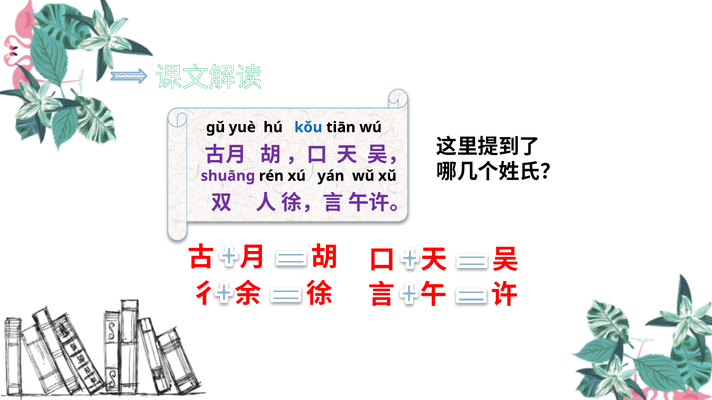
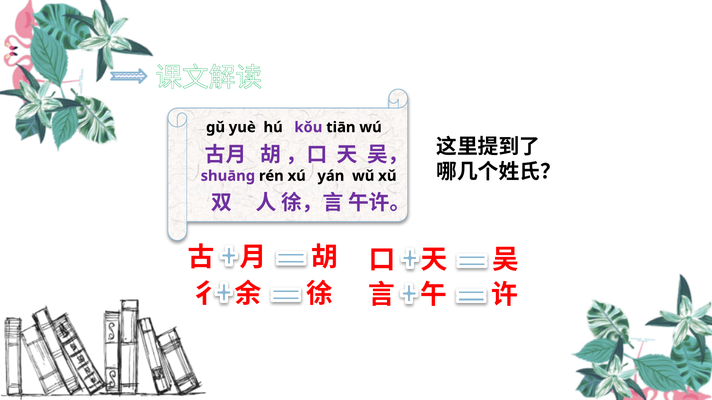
kǒu colour: blue -> purple (308, 127)
